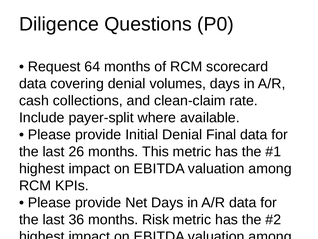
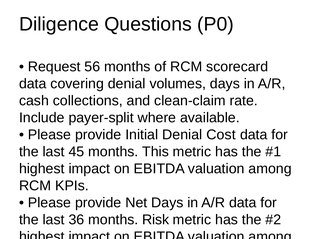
64: 64 -> 56 (92, 67)
Denial Final: Final -> Cost (221, 135)
26: 26 -> 45 (76, 152)
